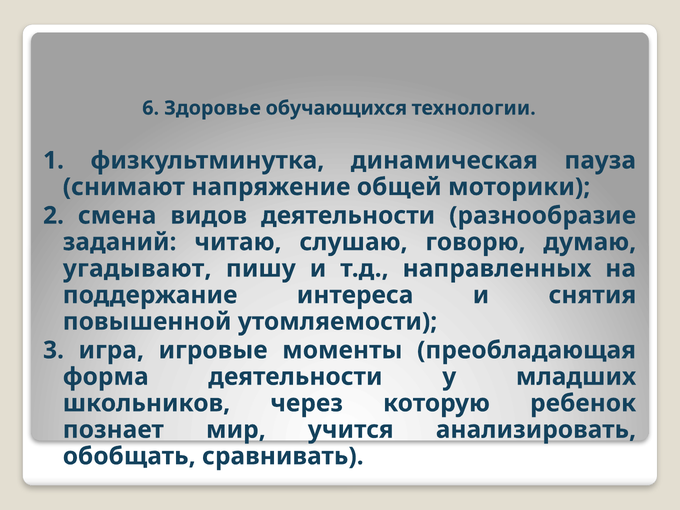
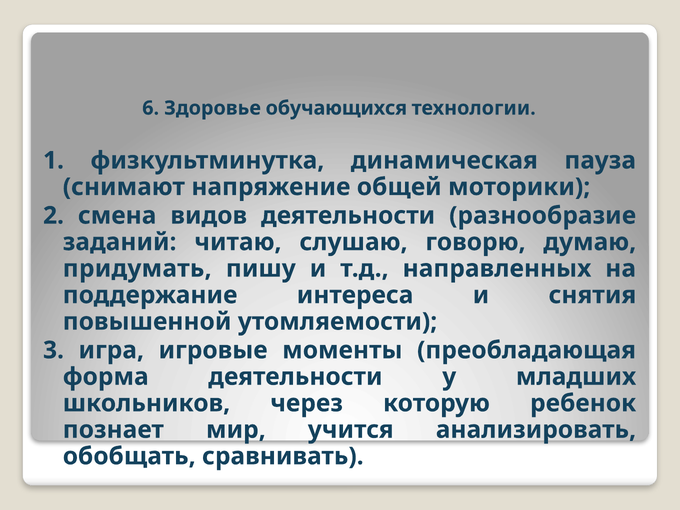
угадывают: угадывают -> придумать (137, 269)
